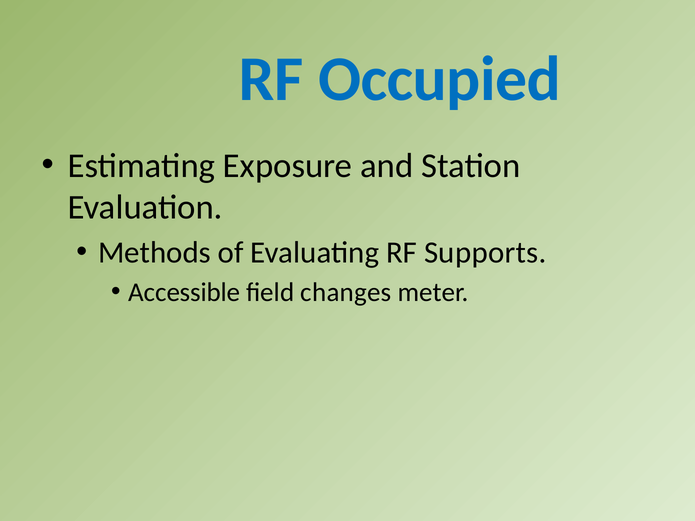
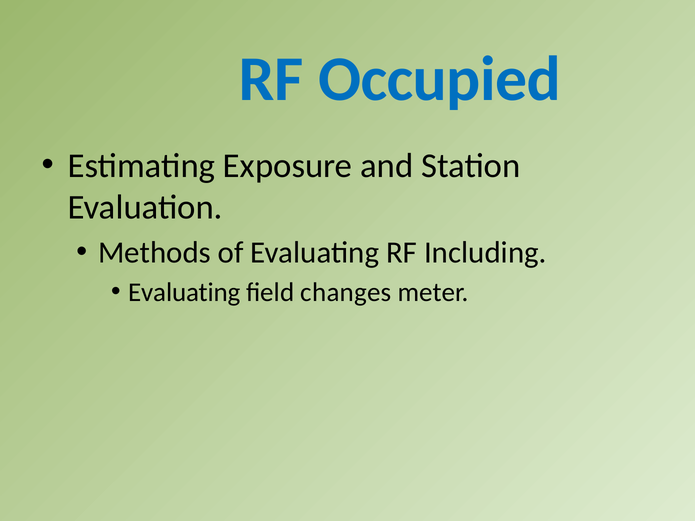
Supports: Supports -> Including (485, 253)
Accessible: Accessible -> Evaluating (184, 293)
